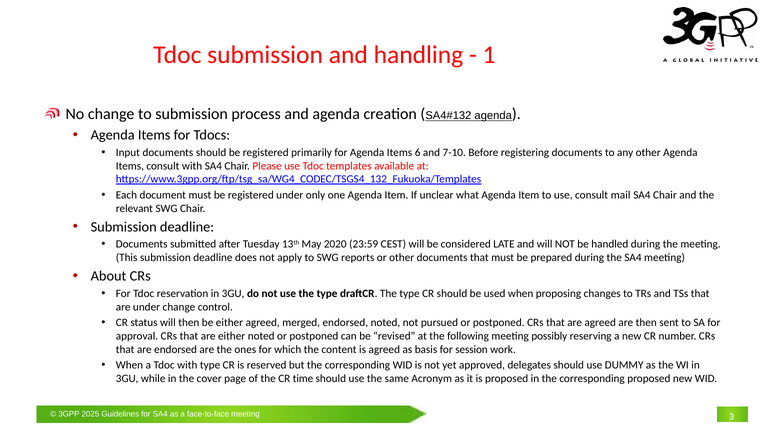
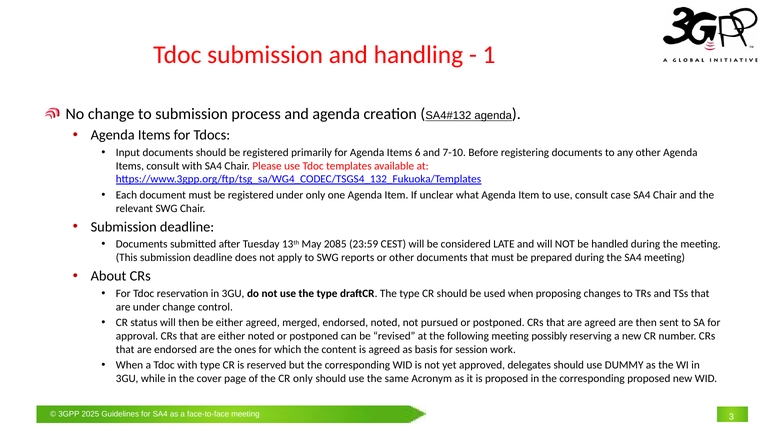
mail: mail -> case (621, 195)
2020: 2020 -> 2085 (335, 244)
CR time: time -> only (303, 378)
